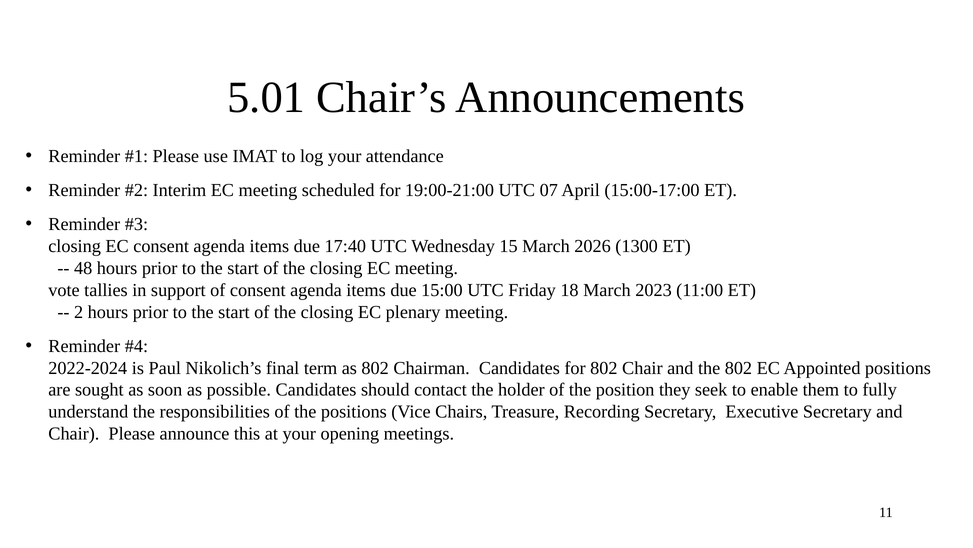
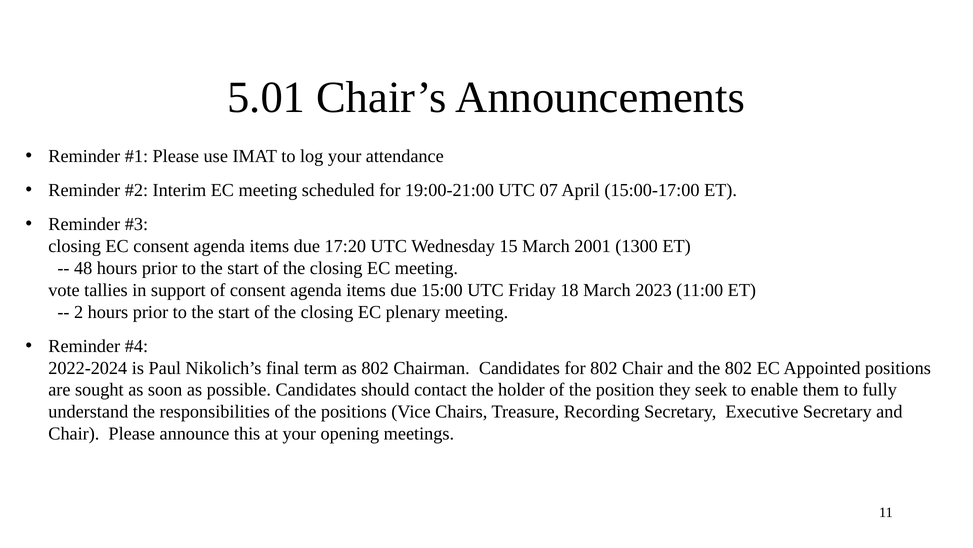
17:40: 17:40 -> 17:20 (345, 246)
2026: 2026 -> 2001 (593, 246)
